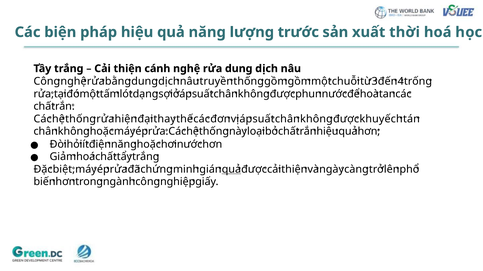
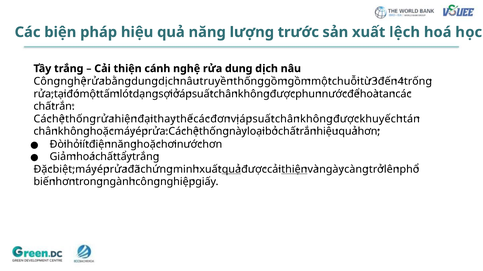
thời: thời -> lệch (405, 32)
gián: gián -> xuất (210, 170)
thiện underline: none -> present (294, 170)
